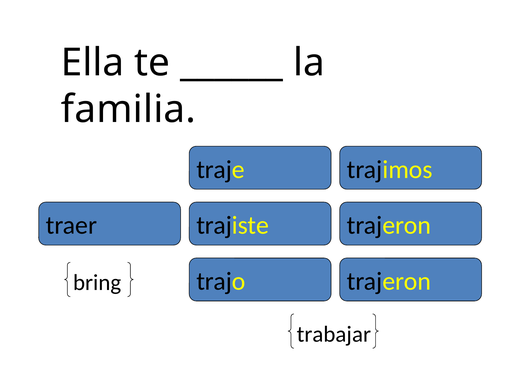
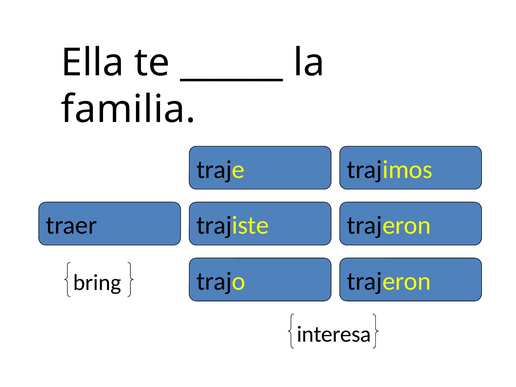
trabajar: trabajar -> interesa (334, 334)
